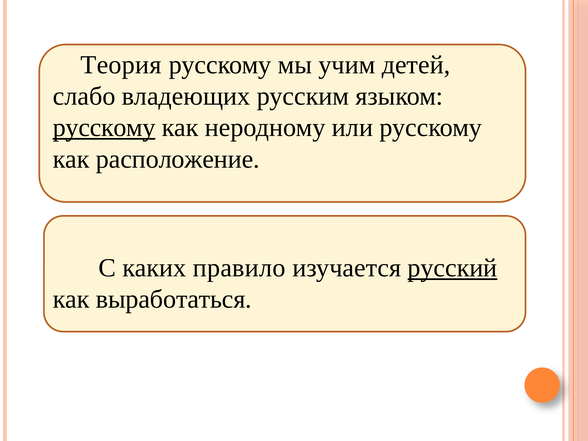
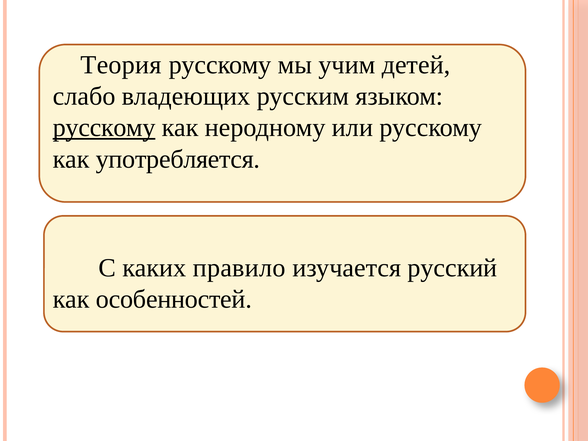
расположение: расположение -> употребляется (178, 159)
русский underline: present -> none (452, 268)
выработаться: выработаться -> особенностей (174, 299)
